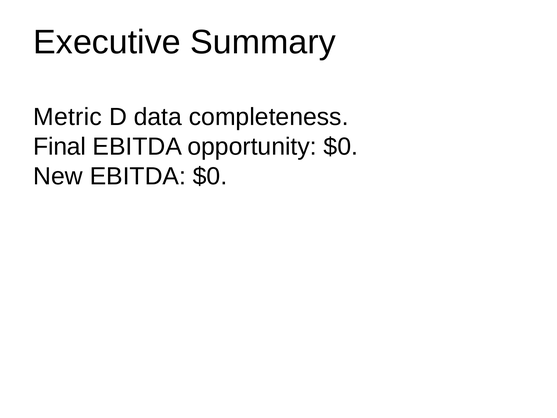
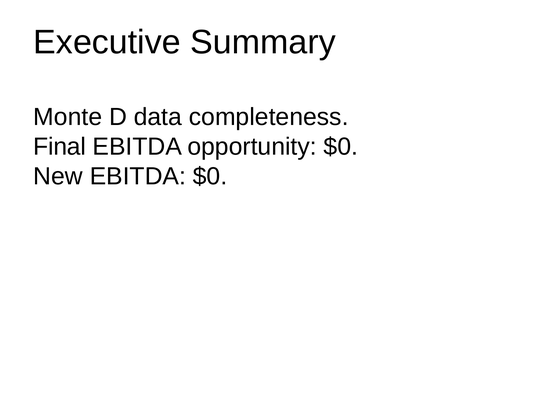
Metric: Metric -> Monte (68, 117)
